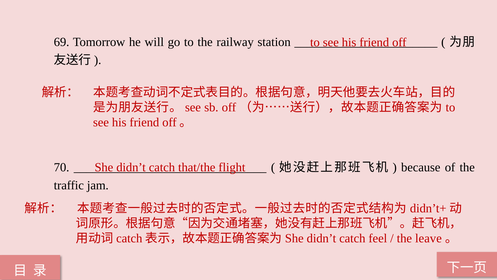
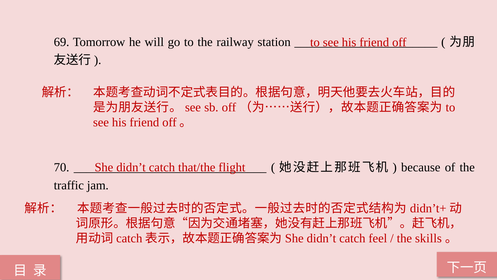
leave: leave -> skills (428, 238)
